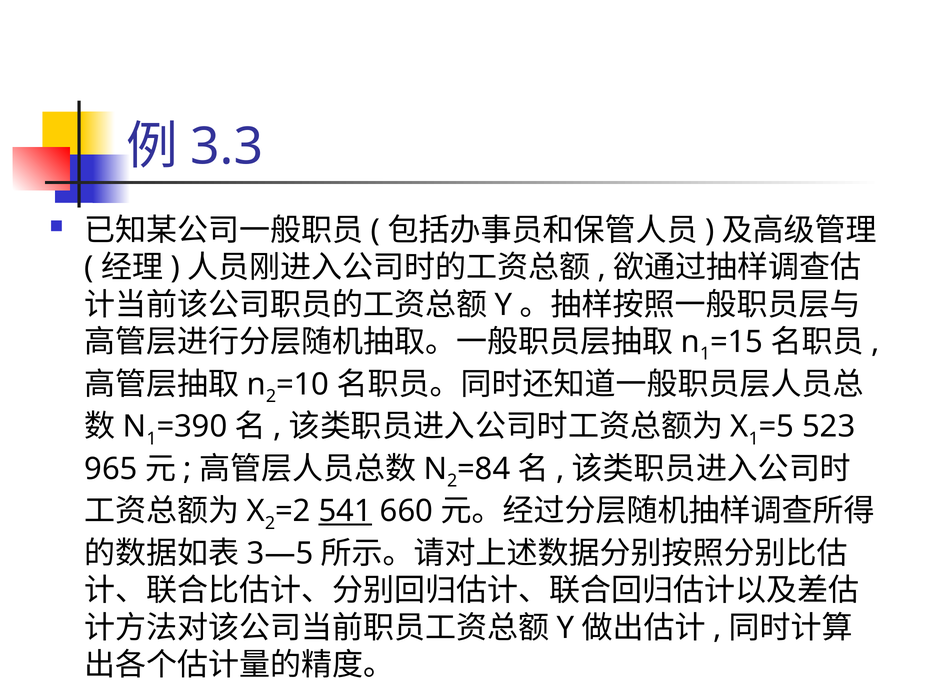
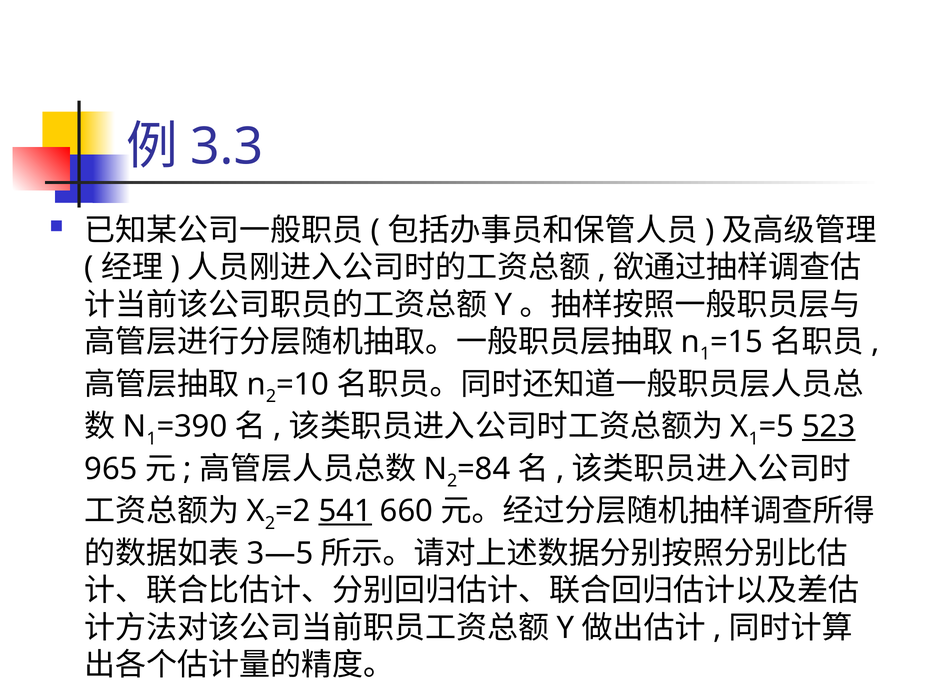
523 underline: none -> present (829, 427)
